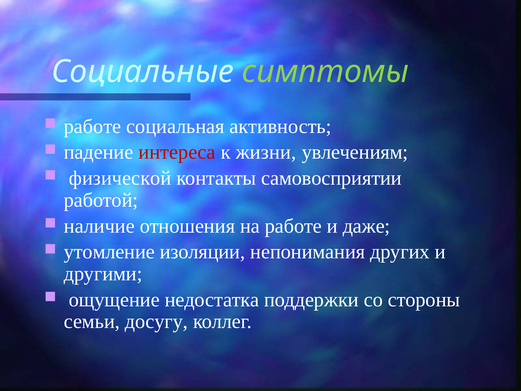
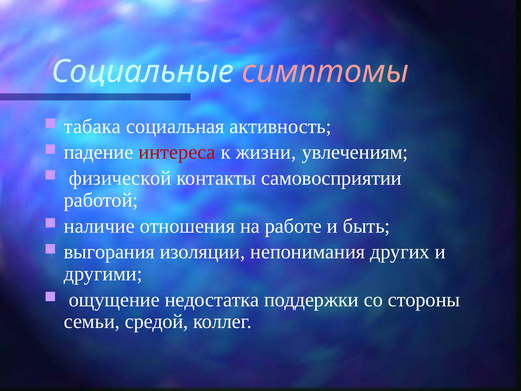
симптомы colour: light green -> pink (325, 72)
работе: работе -> табака (92, 126)
даже: даже -> быть (366, 226)
утомление: утомление -> выгорания (109, 252)
досугу: досугу -> средой (157, 321)
